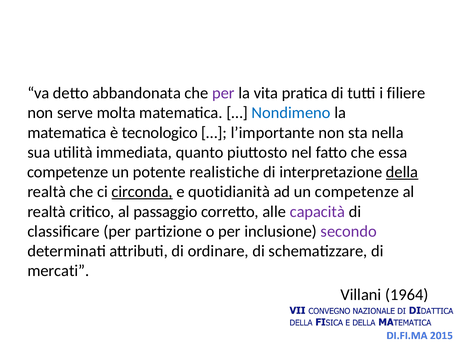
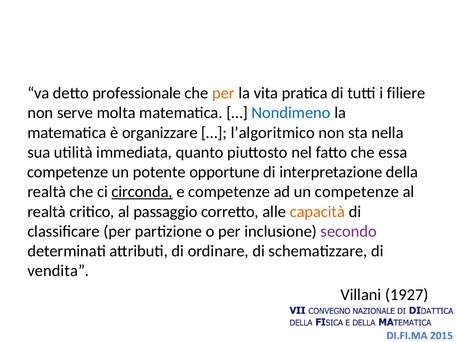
abbandonata: abbandonata -> professionale (137, 93)
per colour: purple -> orange (223, 93)
tecnologico: tecnologico -> organizzare (160, 133)
l’importante: l’importante -> l’algoritmico (273, 133)
realistiche: realistiche -> opportune (224, 172)
della underline: present -> none (402, 172)
e quotidianità: quotidianità -> competenze (229, 192)
capacità colour: purple -> orange (317, 212)
mercati: mercati -> vendita (58, 271)
1964: 1964 -> 1927 (407, 295)
